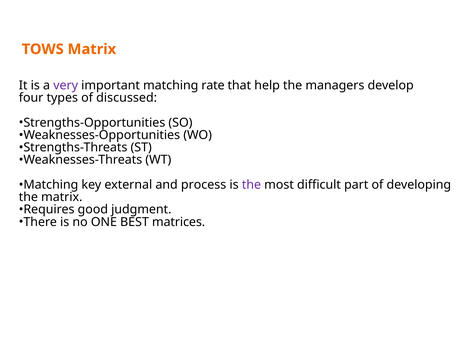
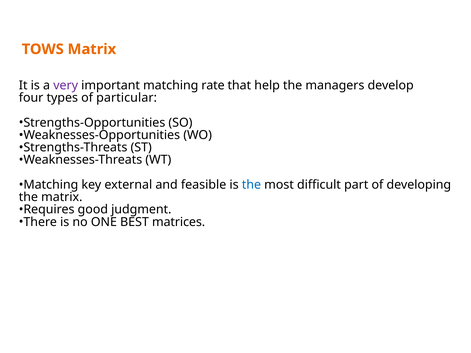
discussed: discussed -> particular (127, 98)
process: process -> feasible (204, 185)
the colour: purple -> blue (251, 185)
